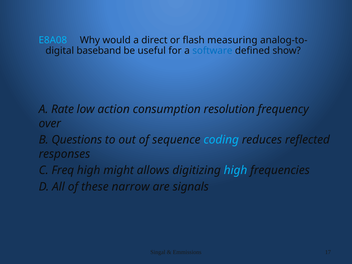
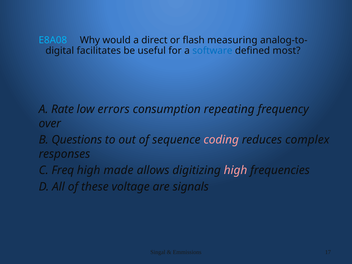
baseband: baseband -> facilitates (99, 51)
show: show -> most (287, 51)
action: action -> errors (114, 109)
resolution: resolution -> repeating (229, 109)
coding colour: light blue -> pink (221, 140)
reflected: reflected -> complex (307, 140)
might: might -> made (118, 170)
high colour: light blue -> pink (236, 170)
narrow: narrow -> voltage (131, 187)
